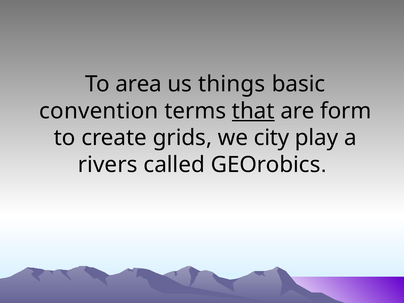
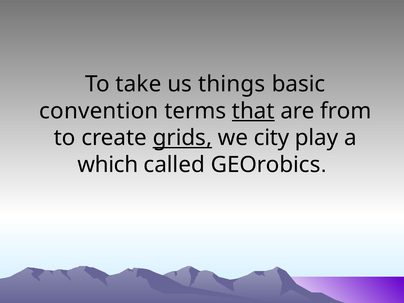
area: area -> take (138, 84)
form: form -> from (346, 111)
grids underline: none -> present (182, 138)
rivers: rivers -> which (108, 165)
